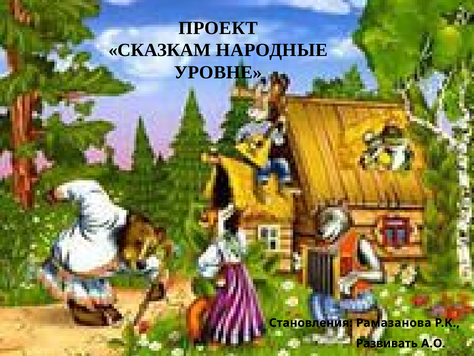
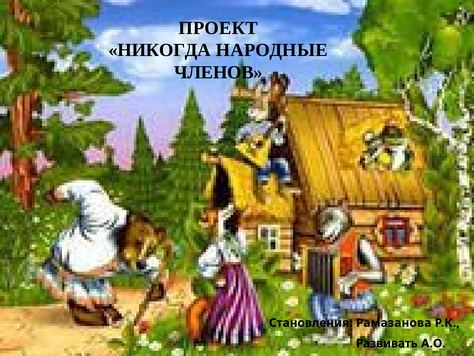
СКАЗКАМ: СКАЗКАМ -> НИКОГДА (160, 50)
УРОВНЕ: УРОВНЕ -> ЧЛЕНОВ (218, 72)
